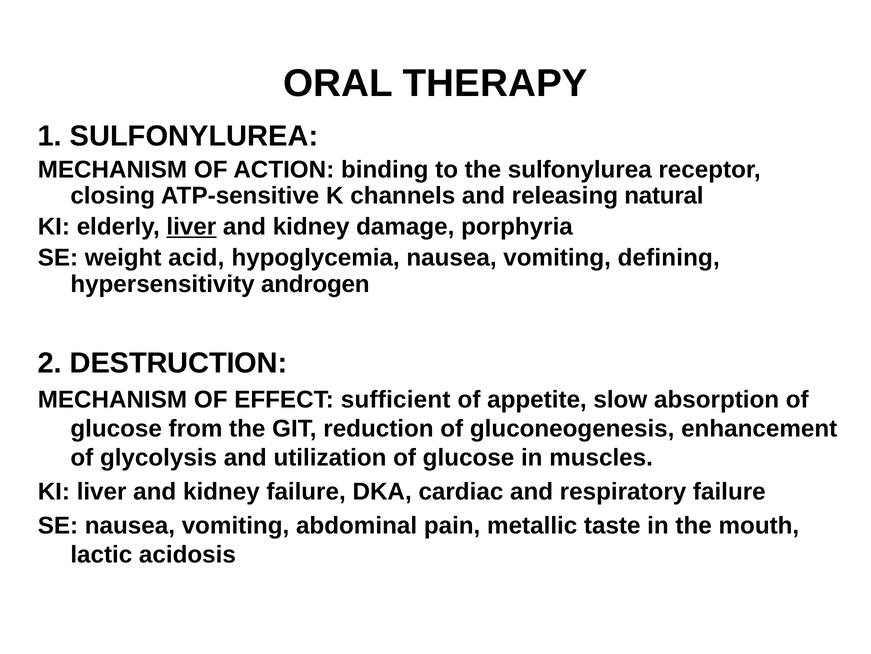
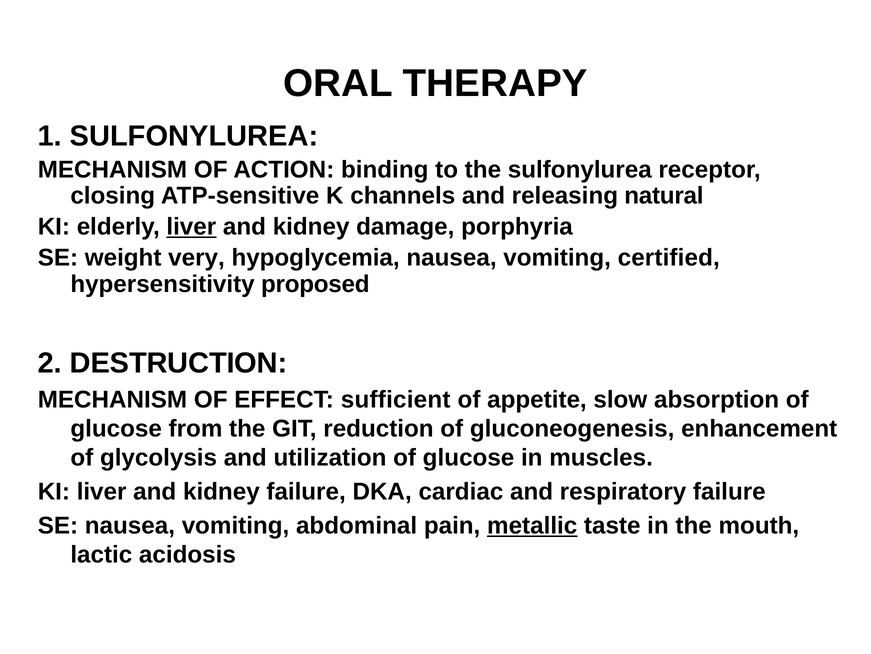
acid: acid -> very (196, 258)
defining: defining -> certified (669, 258)
androgen: androgen -> proposed (315, 284)
metallic underline: none -> present (532, 525)
